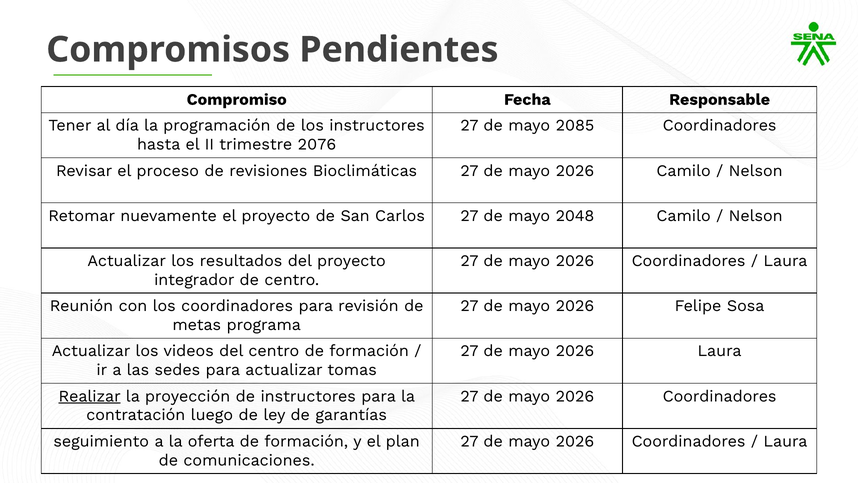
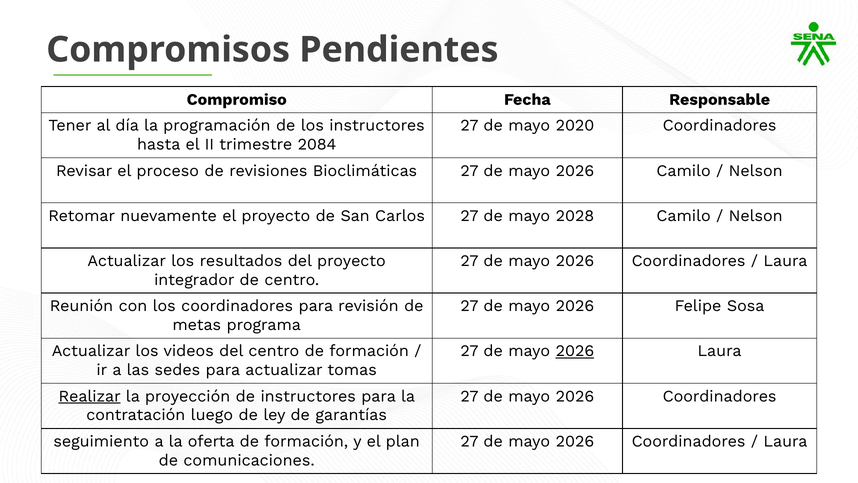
2085: 2085 -> 2020 (575, 125)
2076: 2076 -> 2084 (317, 144)
2048: 2048 -> 2028 (575, 216)
2026 underline: none -> present (575, 351)
